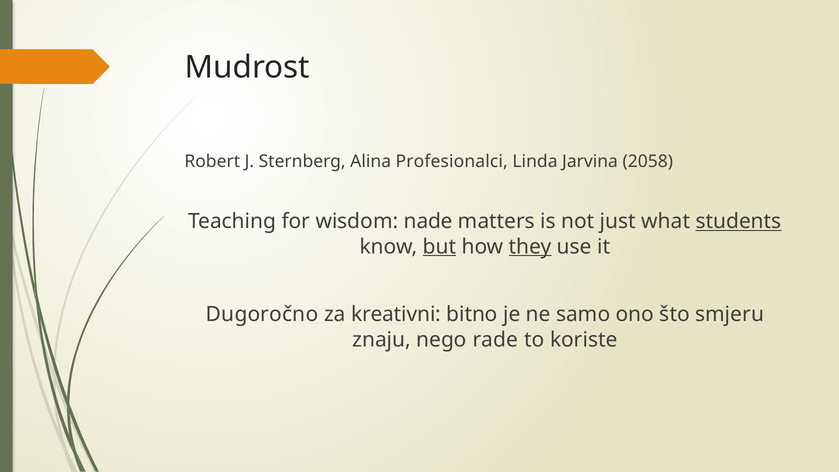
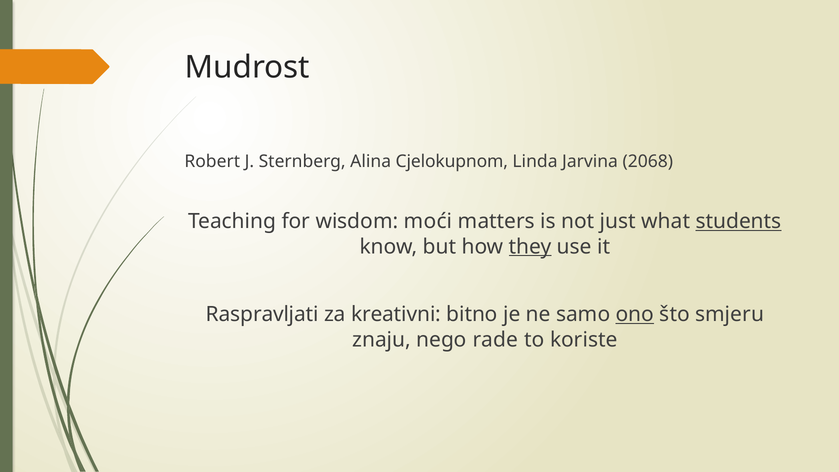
Profesionalci: Profesionalci -> Cjelokupnom (452, 162)
2058: 2058 -> 2068 (648, 162)
nade: nade -> moći (428, 221)
but underline: present -> none (439, 247)
Dugoročno: Dugoročno -> Raspravljati (262, 314)
ono underline: none -> present (635, 314)
